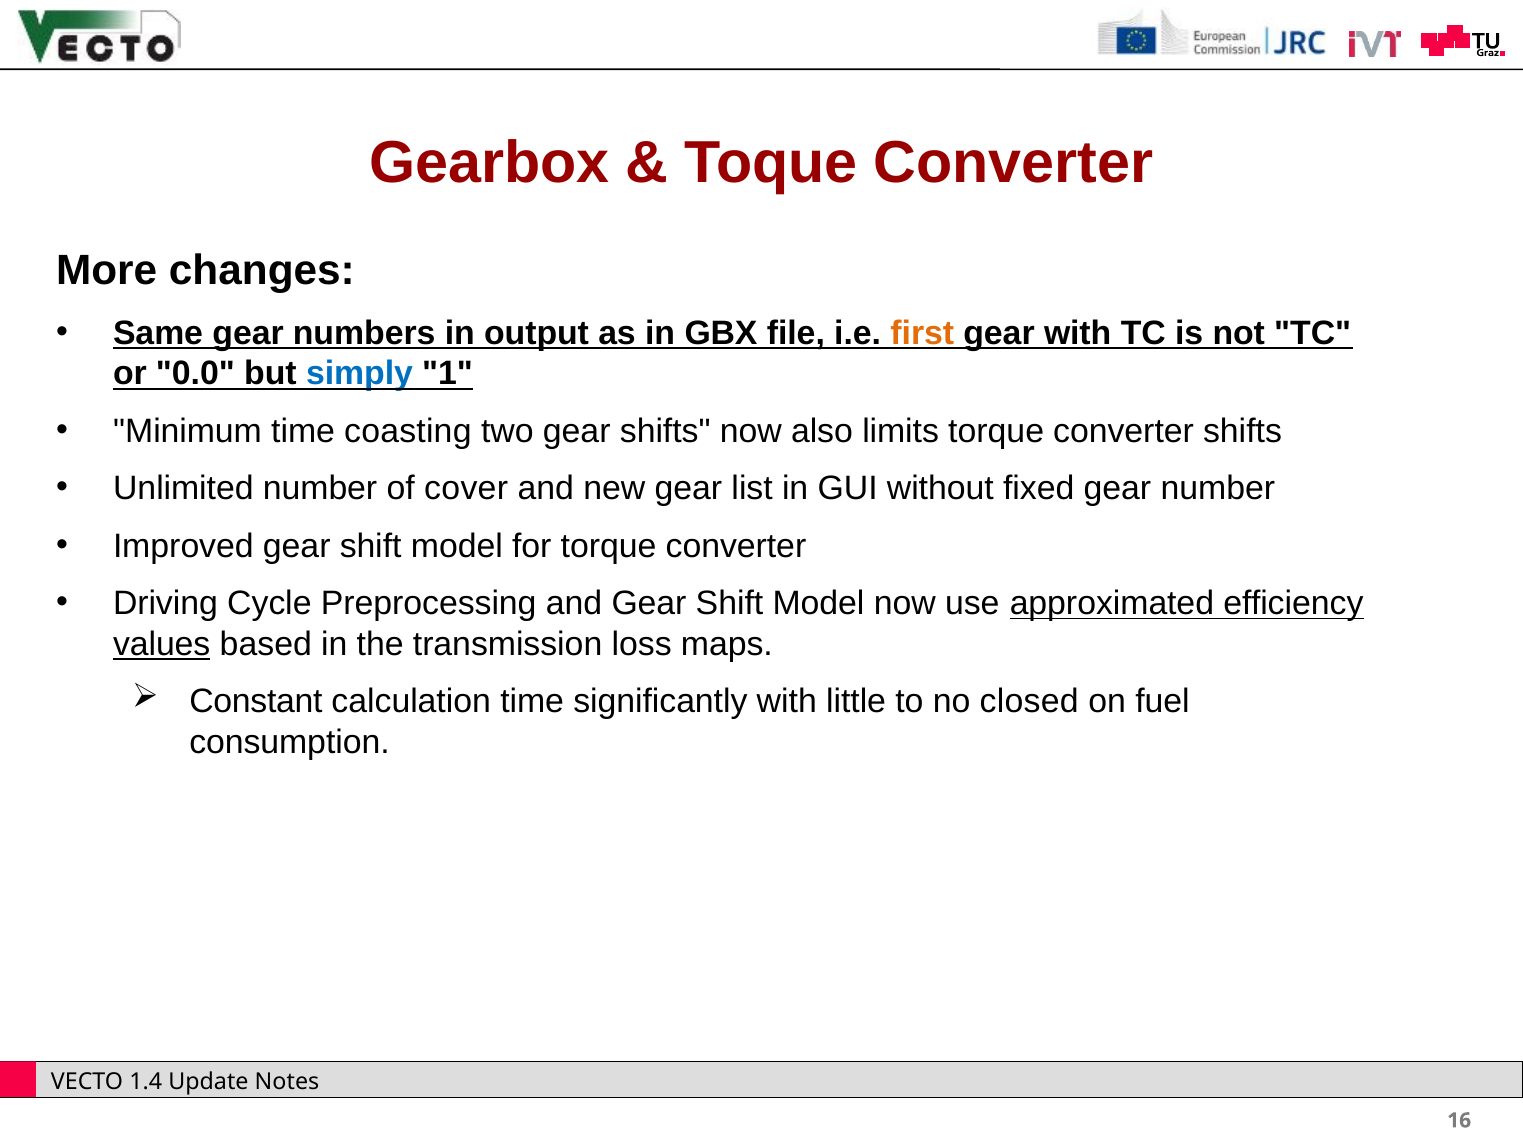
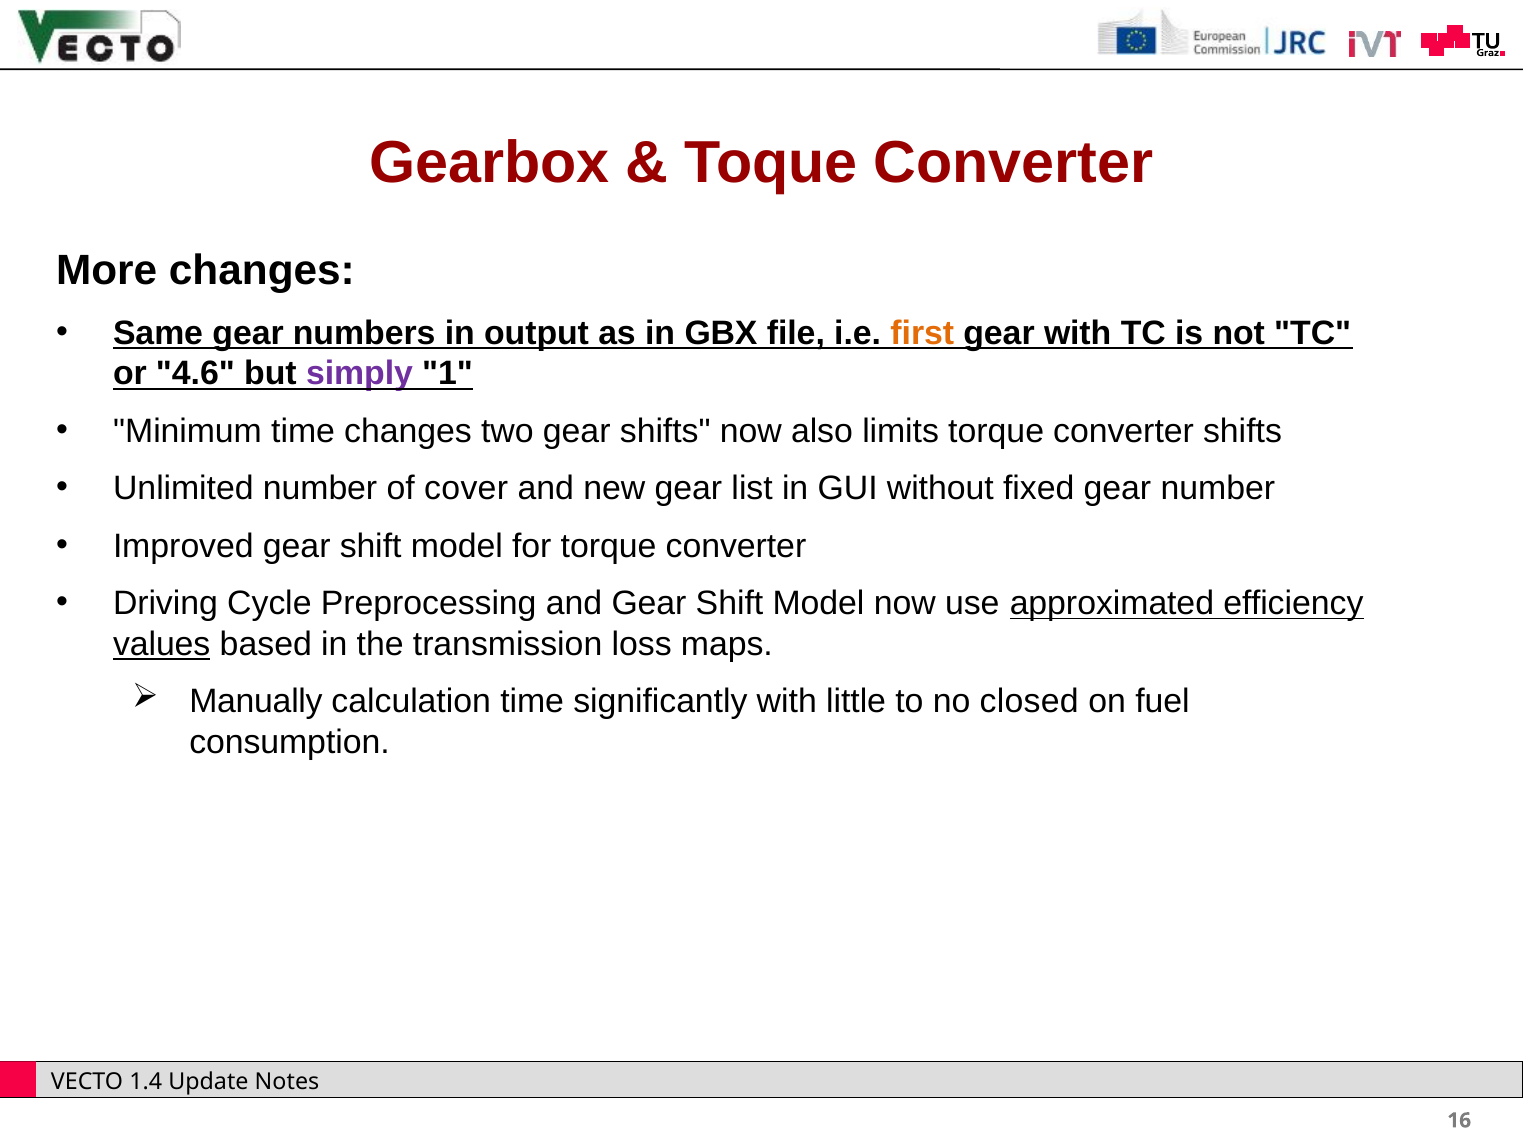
0.0: 0.0 -> 4.6 (195, 374)
simply colour: blue -> purple (360, 374)
time coasting: coasting -> changes (408, 431)
Constant: Constant -> Manually (256, 702)
